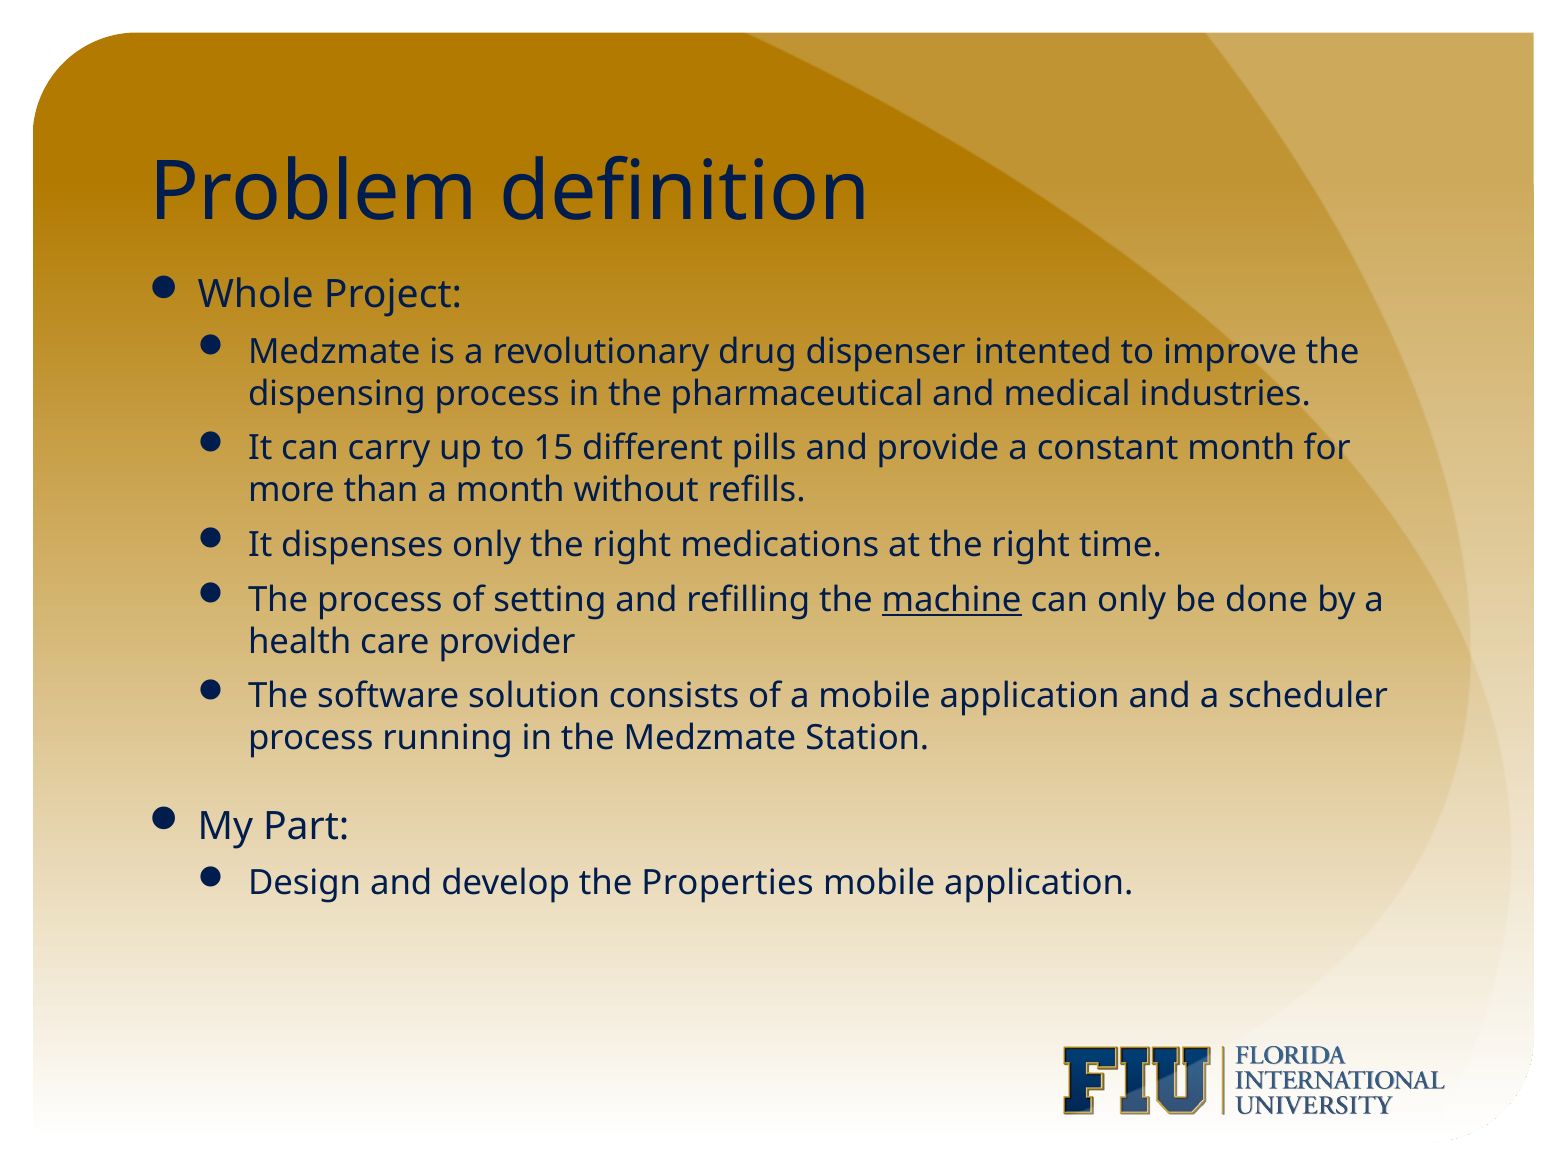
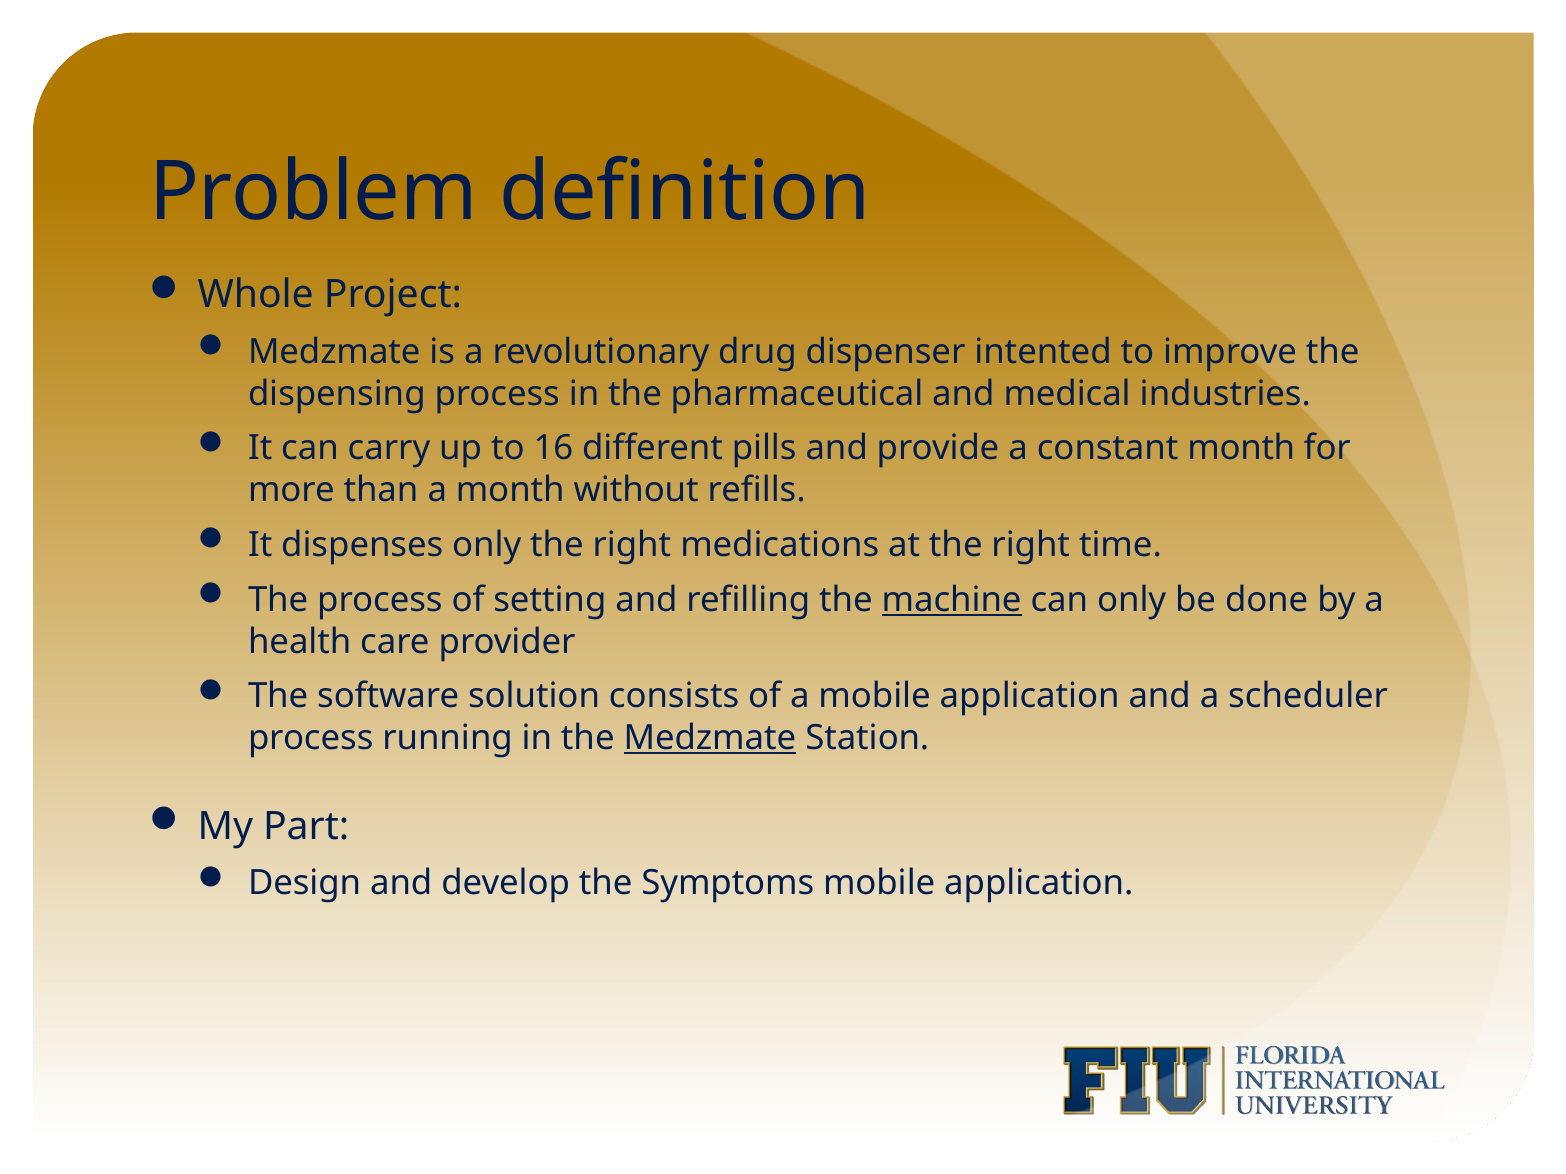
15: 15 -> 16 (553, 449)
Medzmate underline: none -> present (710, 738)
Properties: Properties -> Symptoms (728, 884)
